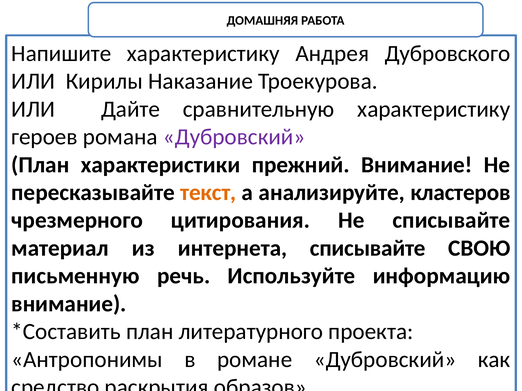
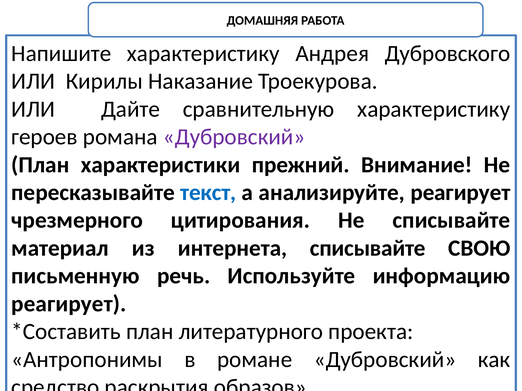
текст colour: orange -> blue (208, 193)
анализируйте кластеров: кластеров -> реагирует (460, 193)
внимание: внимание -> реагирует (69, 304)
